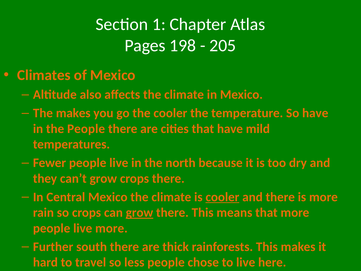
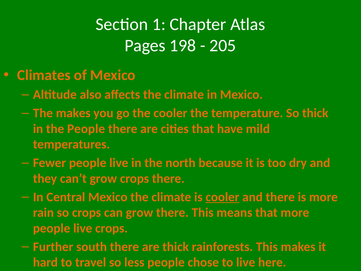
So have: have -> thick (315, 113)
grow underline: present -> none (139, 212)
live more: more -> crops (111, 228)
